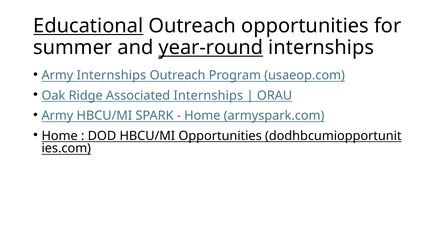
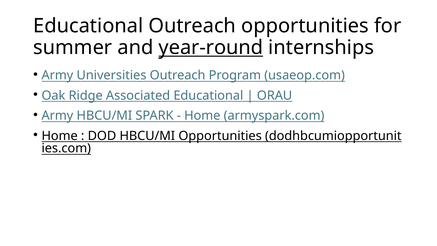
Educational underline: present -> none (88, 26)
Army Internships: Internships -> Universities (112, 75)
Associated Internships: Internships -> Educational (208, 95)
